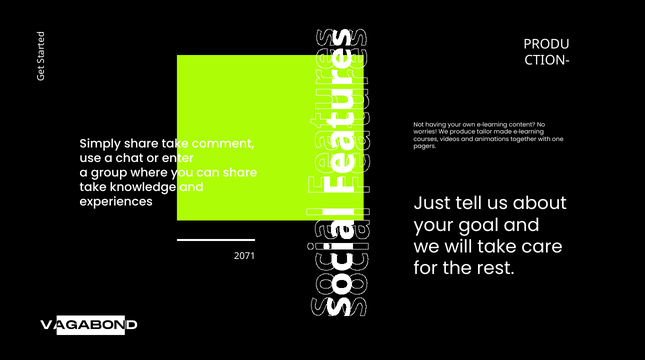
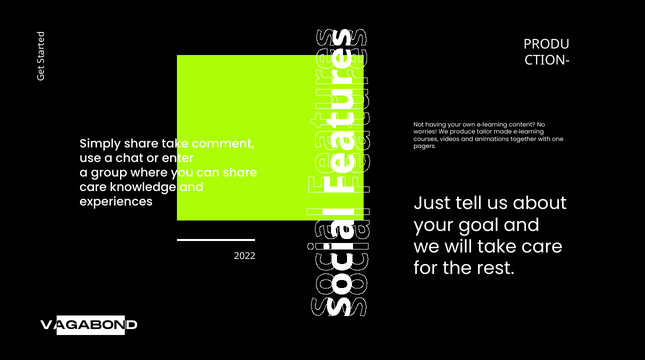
take: take -> care (93, 188)
2071: 2071 -> 2022 (245, 257)
